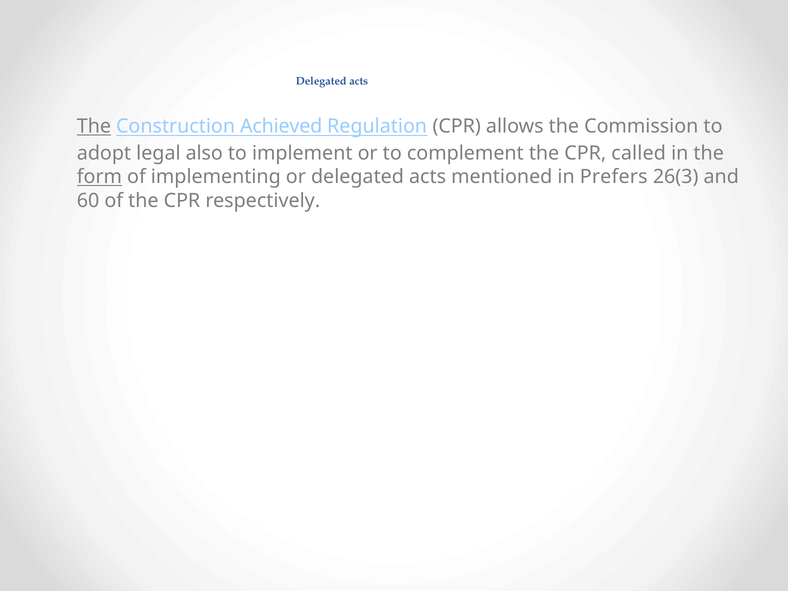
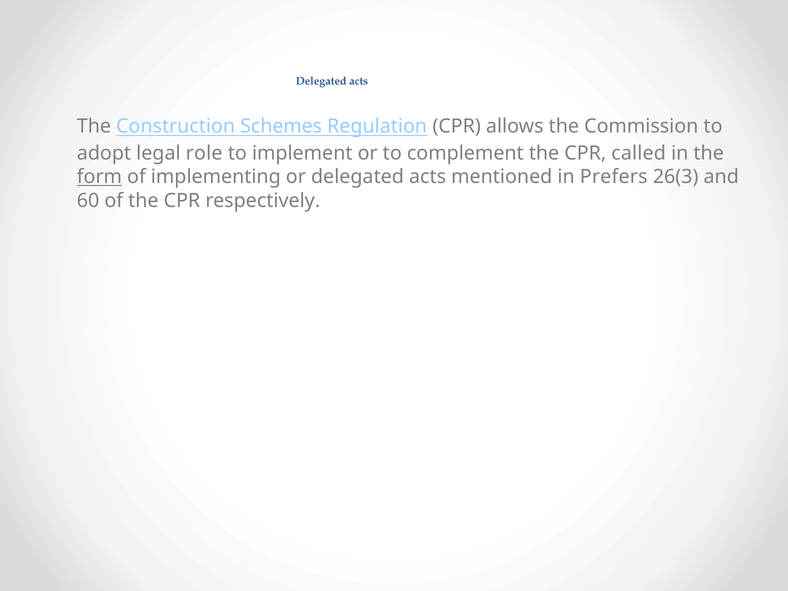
The underline: present -> none (94, 126)
Achieved: Achieved -> Schemes (281, 126)
also: also -> role (204, 153)
